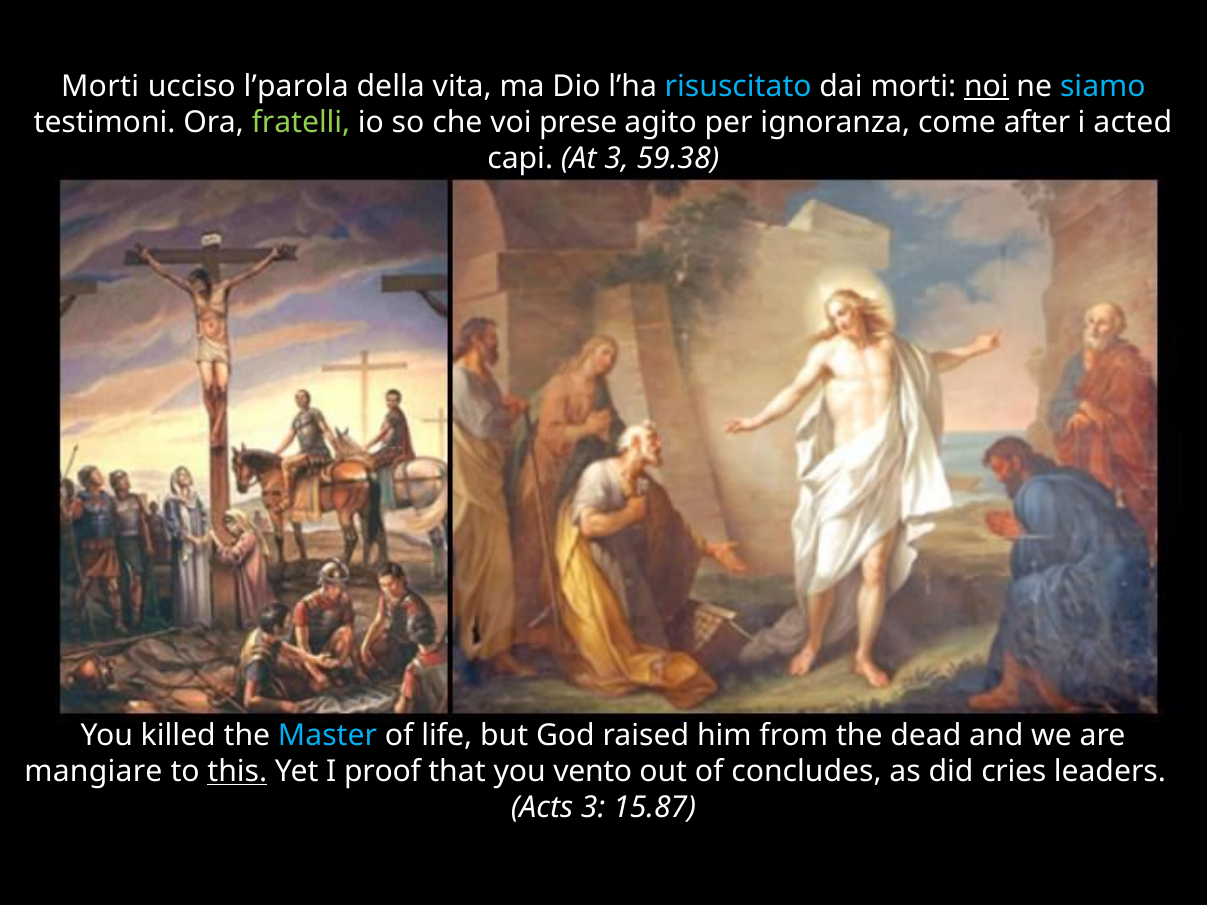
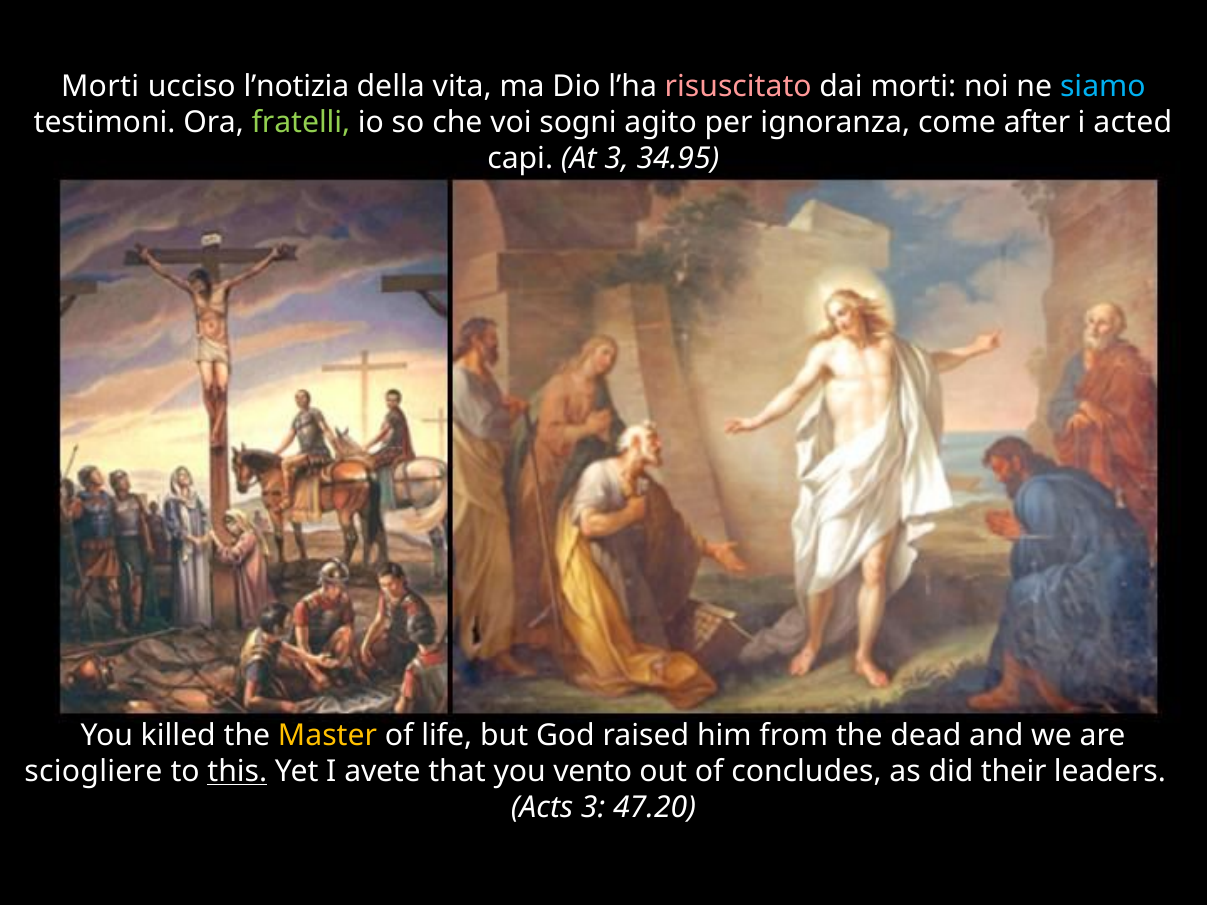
l’parola: l’parola -> l’notizia (296, 86)
risuscitato colour: light blue -> pink (738, 86)
noi underline: present -> none (986, 86)
prese: prese -> sogni (578, 122)
59.38: 59.38 -> 34.95 (678, 158)
Master colour: light blue -> yellow (328, 735)
mangiare: mangiare -> sciogliere (93, 772)
proof: proof -> avete (383, 772)
cries: cries -> their (1014, 772)
15.87: 15.87 -> 47.20 (655, 808)
